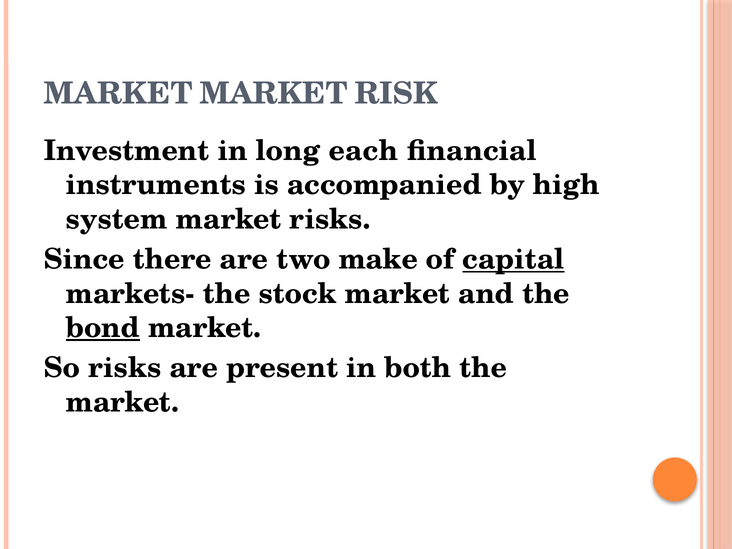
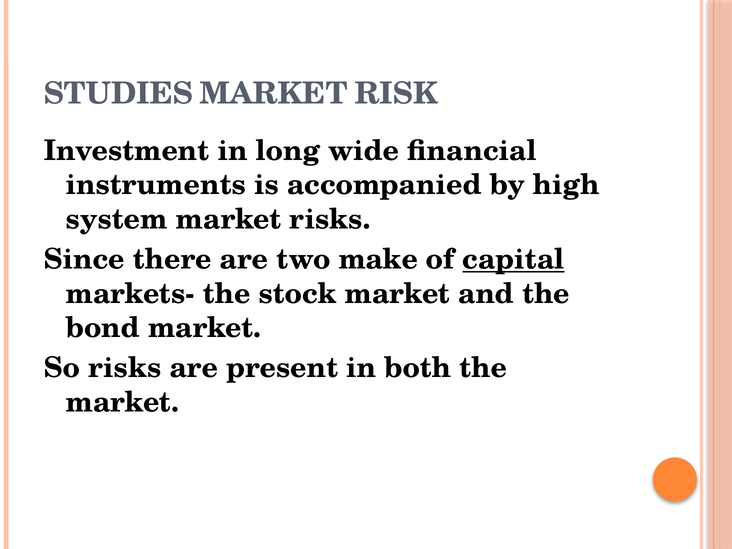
MARKET: MARKET -> STUDIES (118, 94)
each: each -> wide (364, 151)
bond underline: present -> none (103, 328)
